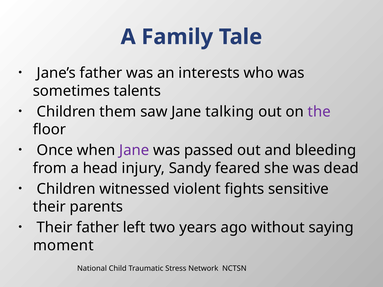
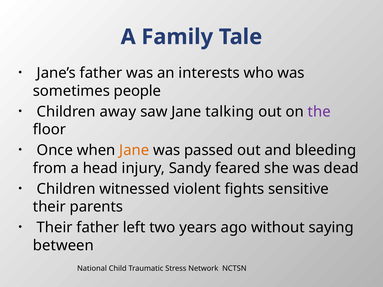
talents: talents -> people (137, 91)
them: them -> away (118, 112)
Jane colour: purple -> orange (134, 150)
moment: moment -> between (63, 246)
